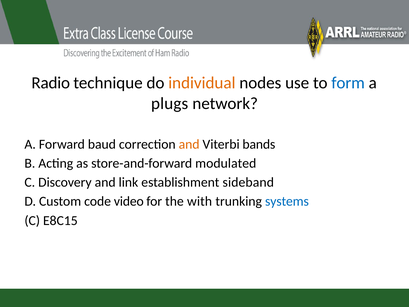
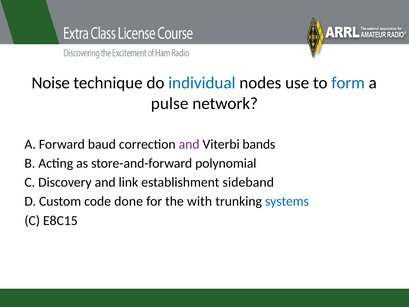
Radio: Radio -> Noise (51, 83)
individual colour: orange -> blue (202, 83)
plugs: plugs -> pulse (170, 103)
and colour: orange -> purple (189, 144)
modulated: modulated -> polynomial (226, 163)
video: video -> done (129, 201)
